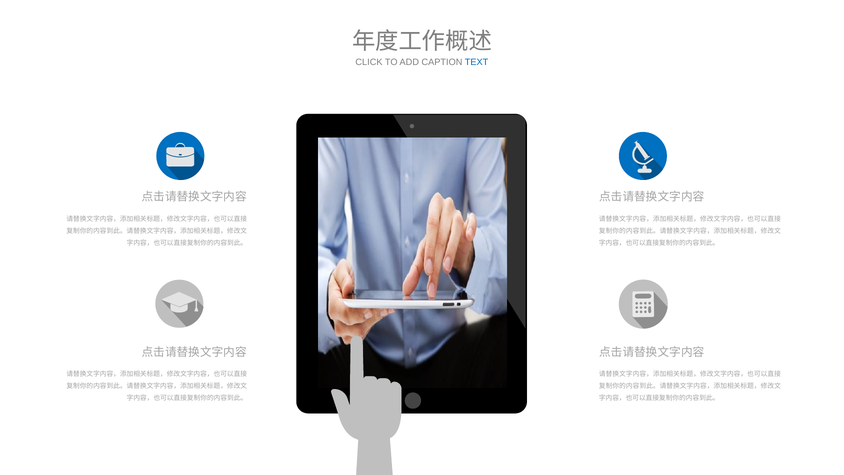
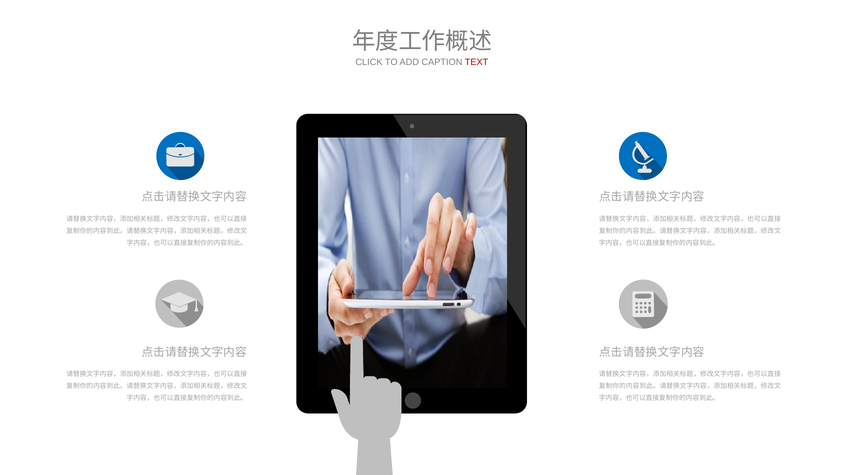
TEXT colour: blue -> red (477, 62)
